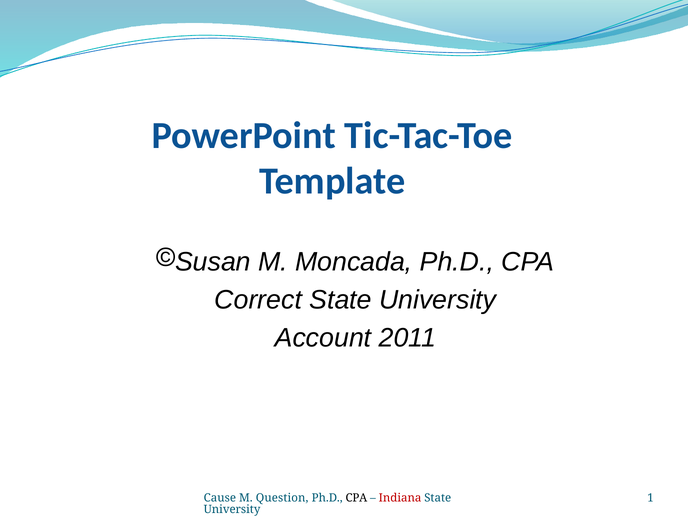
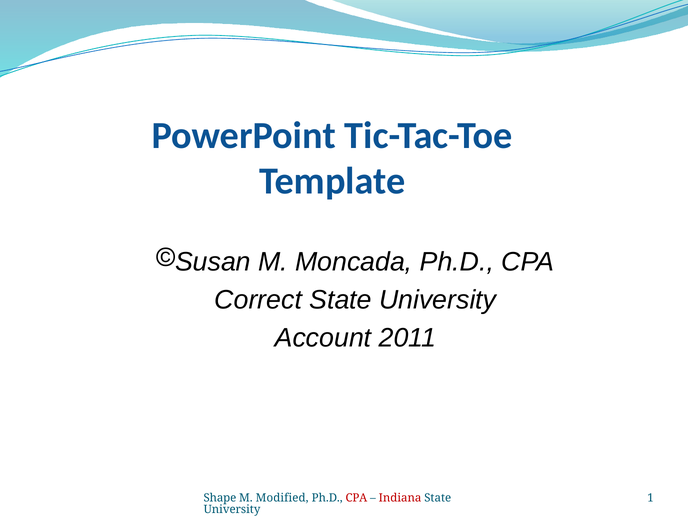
Cause: Cause -> Shape (220, 498)
Question: Question -> Modified (282, 498)
CPA colour: black -> red (356, 498)
